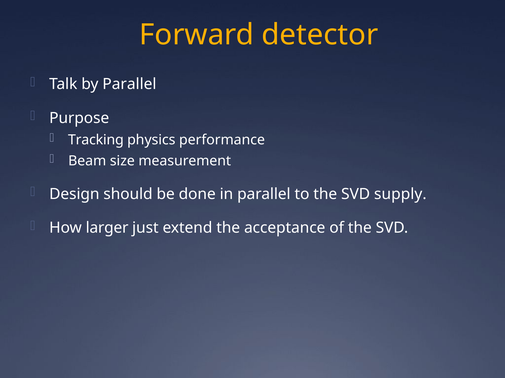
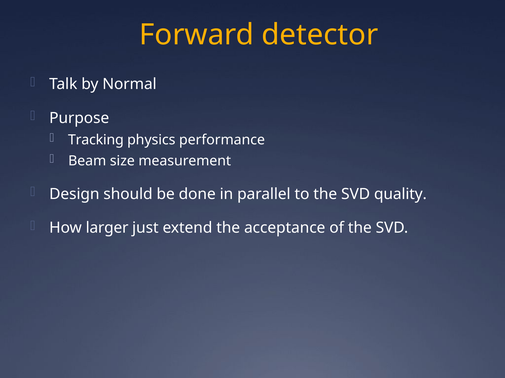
by Parallel: Parallel -> Normal (129, 84)
supply: supply -> quality (400, 194)
